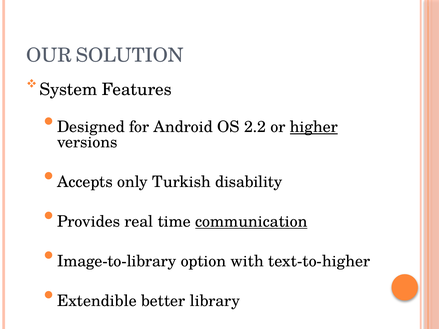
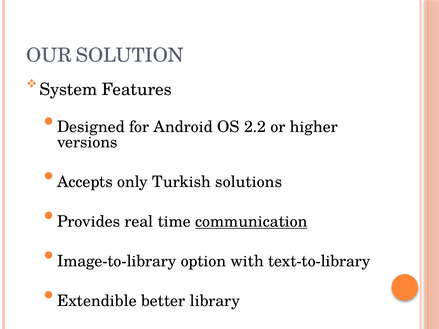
higher underline: present -> none (314, 127)
disability: disability -> solutions (249, 182)
text-to-higher: text-to-higher -> text-to-library (319, 261)
